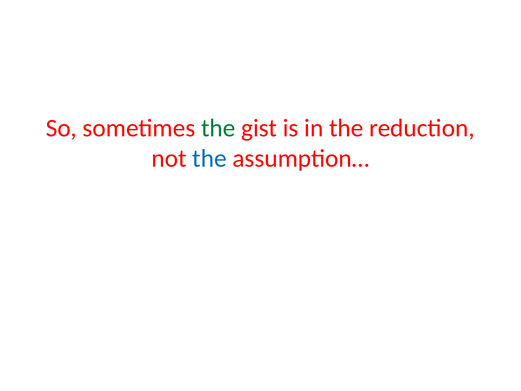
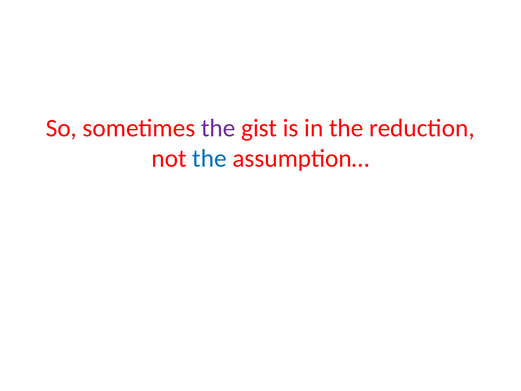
the colour: green -> purple (218, 128)
